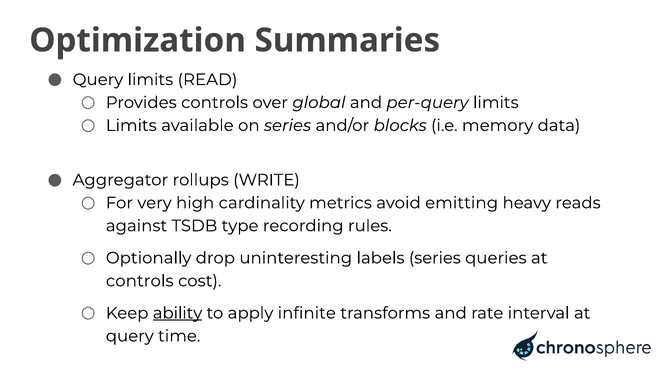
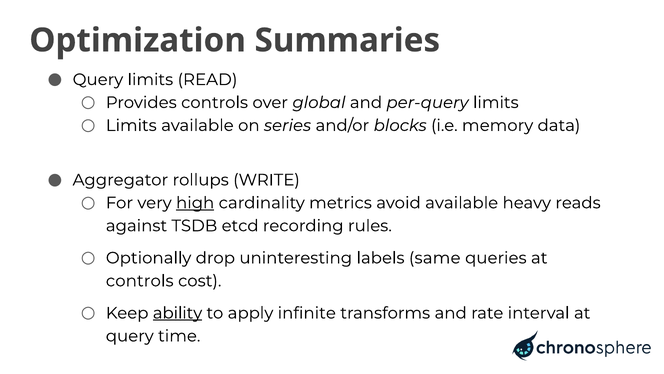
high underline: none -> present (195, 203)
avoid emitting: emitting -> available (462, 203)
type: type -> etcd (240, 226)
labels series: series -> same (435, 258)
